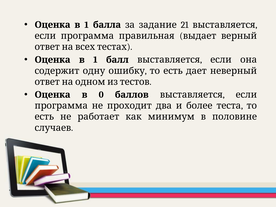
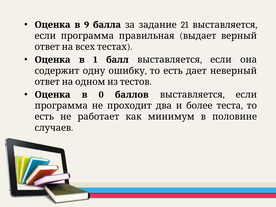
1: 1 -> 9 (87, 25)
